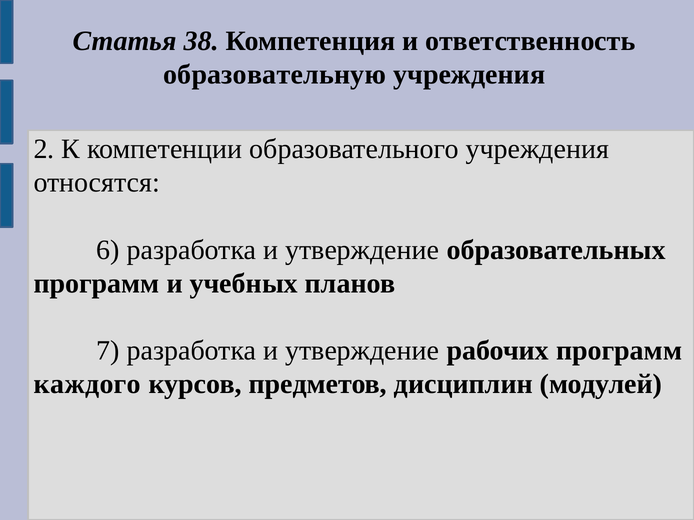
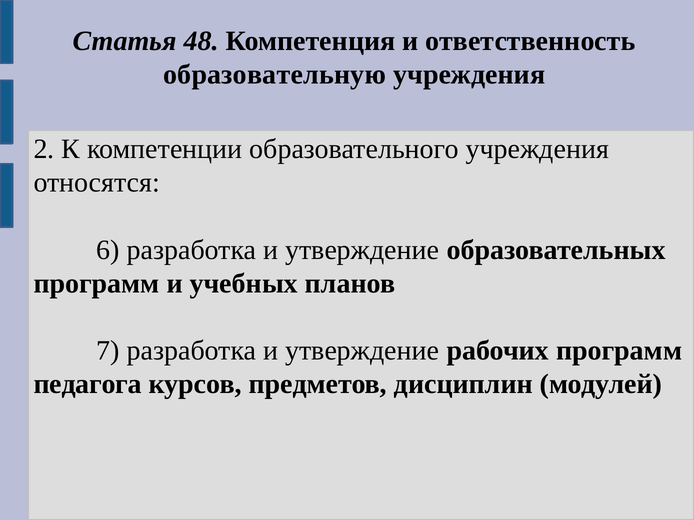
38: 38 -> 48 (201, 41)
каждого: каждого -> педагога (88, 384)
